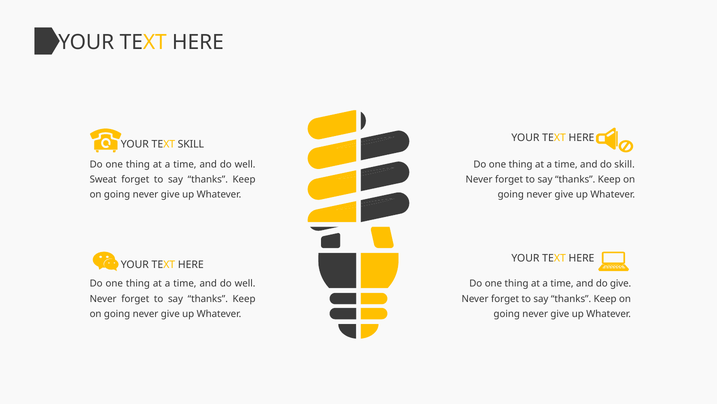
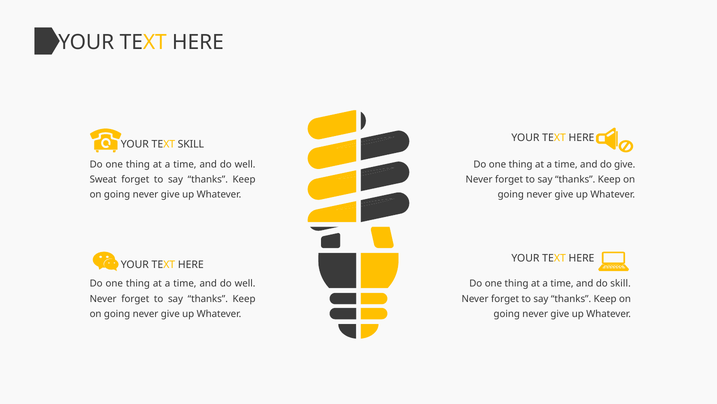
do skill: skill -> give (625, 164)
do give: give -> skill (621, 283)
